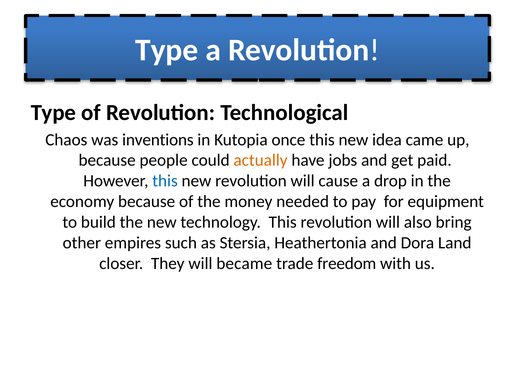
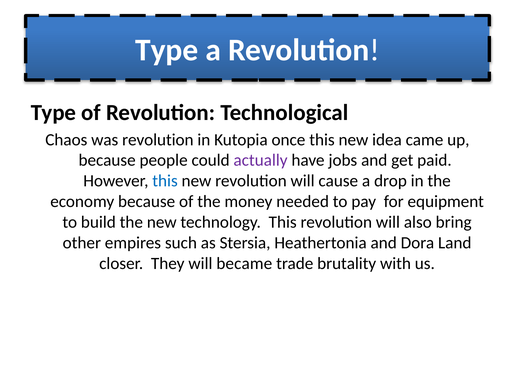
was inventions: inventions -> revolution (158, 139)
actually colour: orange -> purple (261, 160)
freedom: freedom -> brutality (347, 263)
